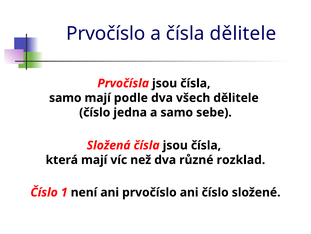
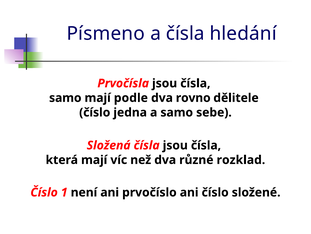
Prvočíslo: Prvočíslo -> Písmeno (106, 33)
čísla dělitele: dělitele -> hledání (243, 33)
všech: všech -> rovno (193, 98)
